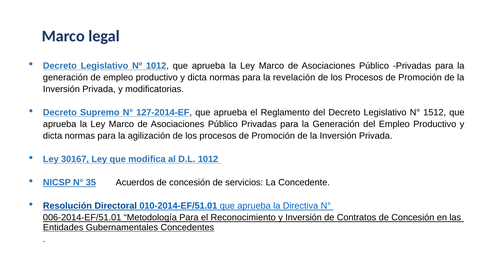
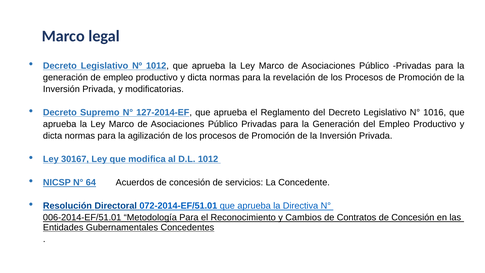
1512: 1512 -> 1016 (435, 112)
35: 35 -> 64 (91, 182)
010-2014-EF/51.01: 010-2014-EF/51.01 -> 072-2014-EF/51.01 (178, 206)
y Inversión: Inversión -> Cambios (304, 217)
